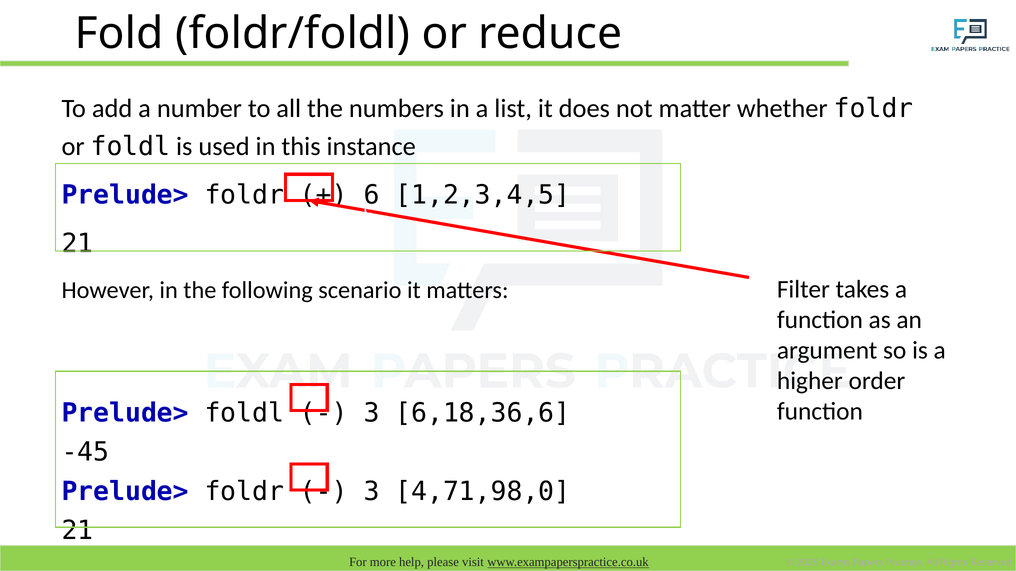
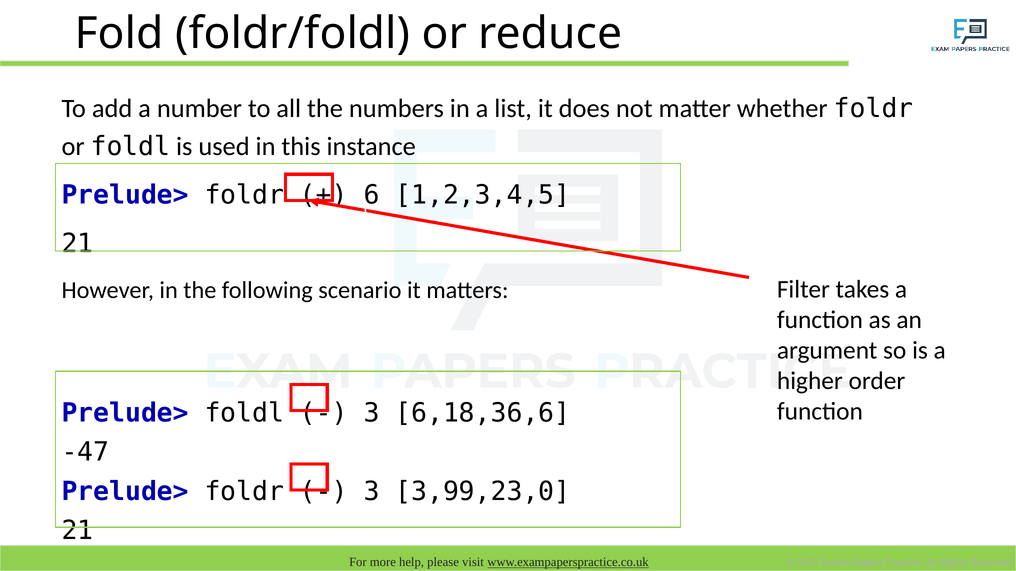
-45: -45 -> -47 (85, 453)
4,71,98,0: 4,71,98,0 -> 3,99,23,0 (483, 492)
